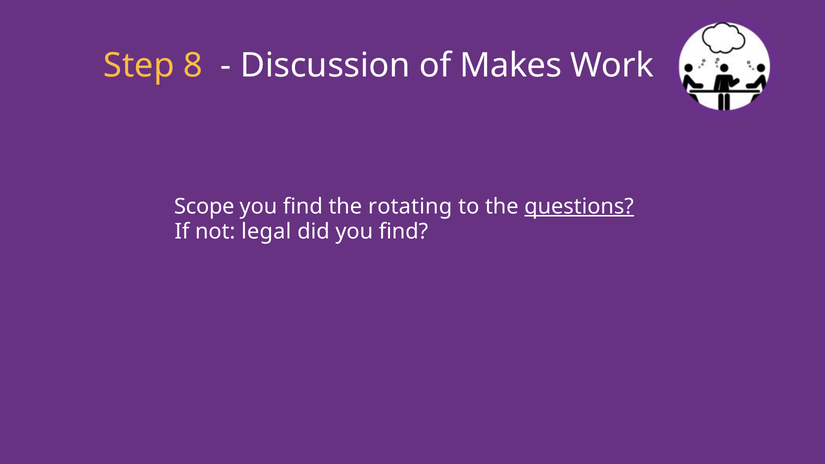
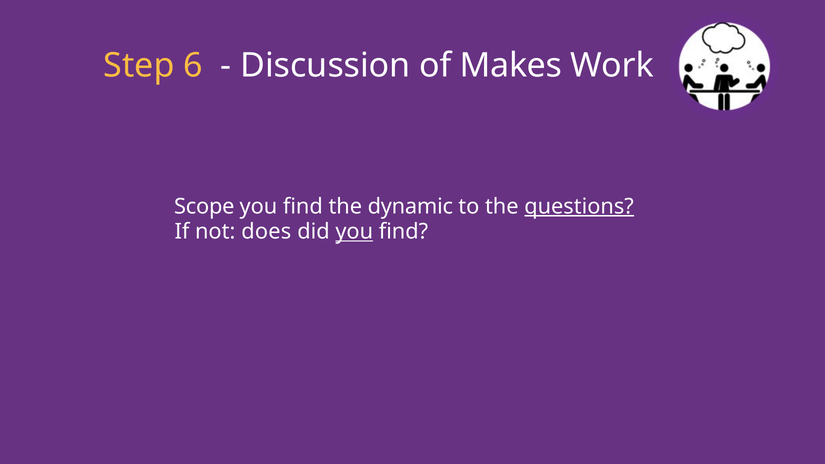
8: 8 -> 6 (193, 66)
rotating: rotating -> dynamic (410, 206)
legal: legal -> does (266, 232)
you underline: none -> present (354, 232)
